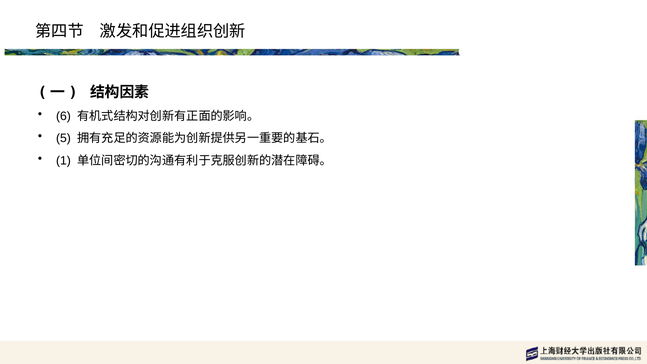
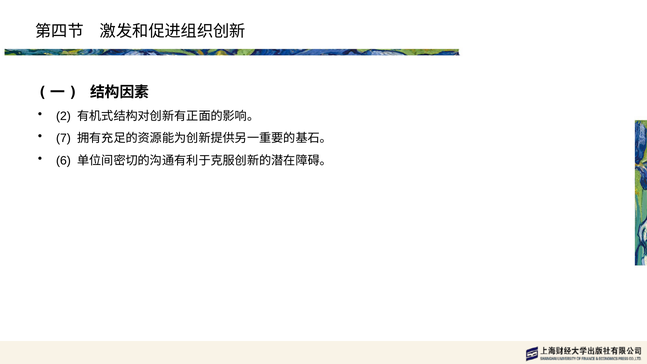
6: 6 -> 2 (63, 116)
5: 5 -> 7 (63, 138)
1: 1 -> 6 (63, 160)
